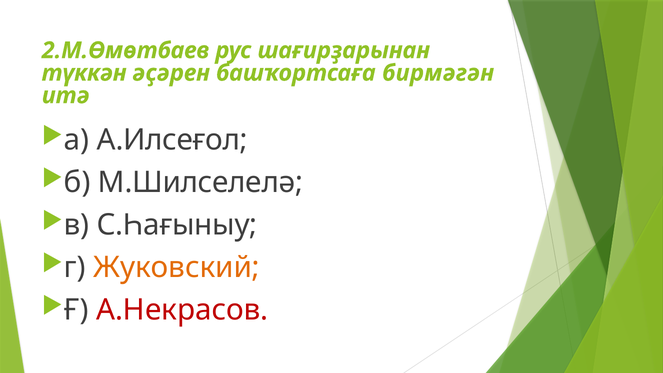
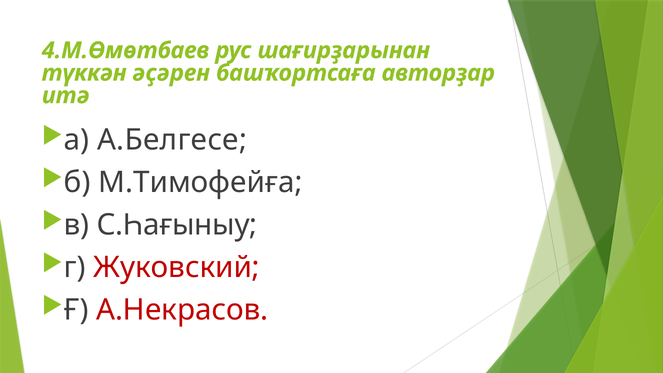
2.М.Өмөтбаев: 2.М.Өмөтбаев -> 4.М.Өмөтбаев (126, 50)
бирмәгән: бирмәгән -> авторҙар (438, 73)
А.Илсеғол: А.Илсеғол -> А.Белгесе (172, 140)
М.Шилселелә: М.Шилселелә -> М.Тимофейға (200, 182)
Жуковский colour: orange -> red (177, 268)
